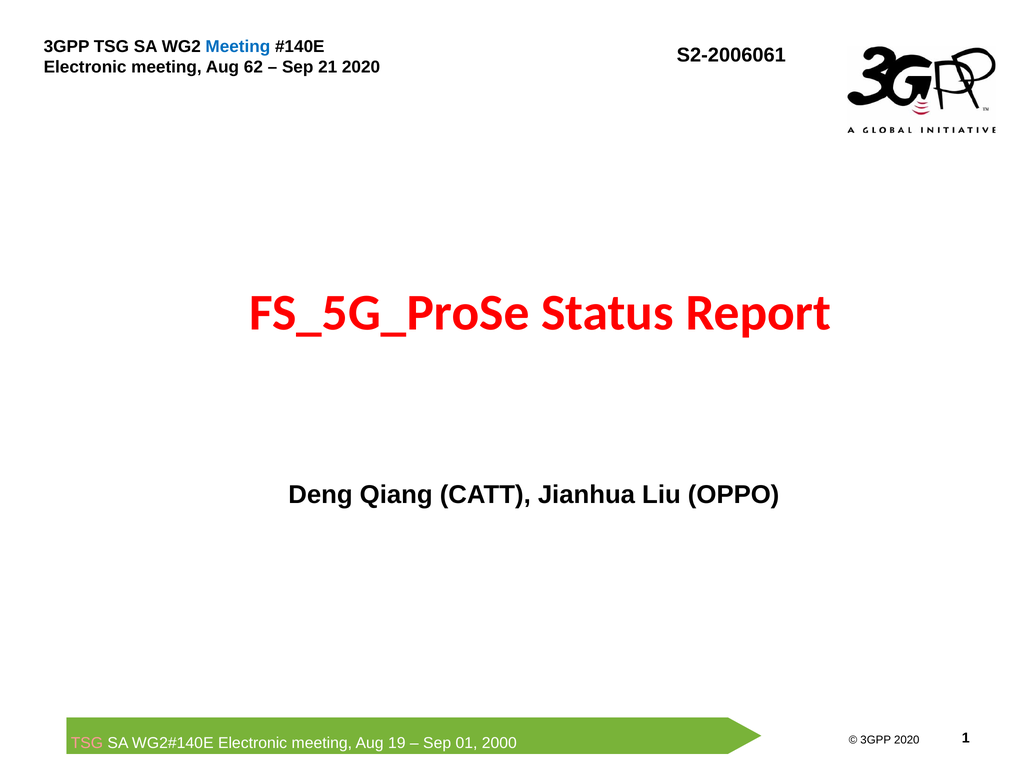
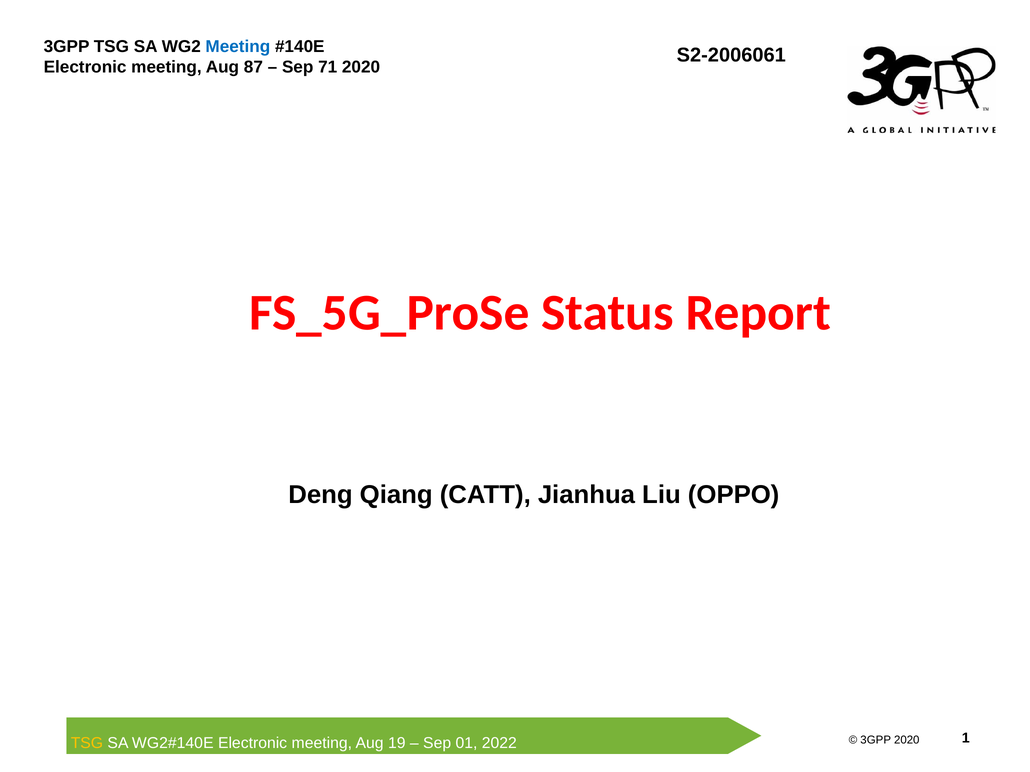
62: 62 -> 87 (253, 67)
21: 21 -> 71 (328, 67)
TSG colour: pink -> yellow (87, 744)
2000: 2000 -> 2022 (499, 744)
